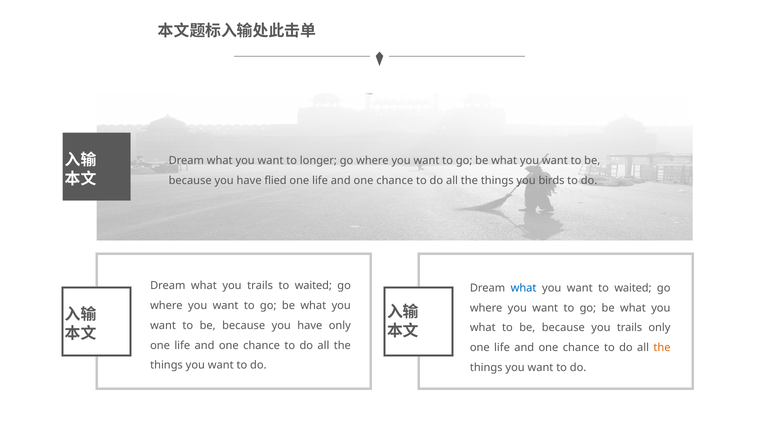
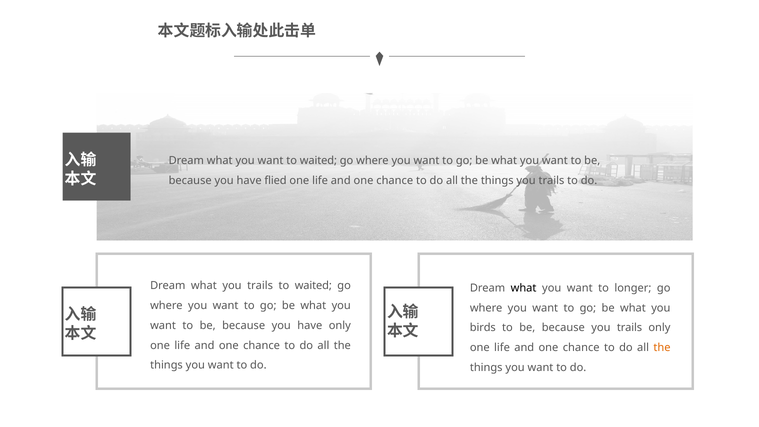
want to longer: longer -> waited (318, 161)
things you birds: birds -> trails (551, 181)
what colour: blue -> black (524, 288)
want to waited: waited -> longer (633, 288)
what: what -> birds (483, 328)
